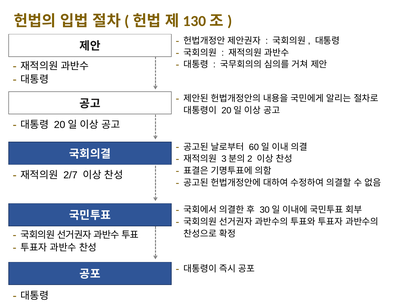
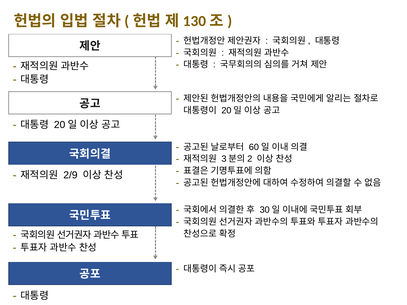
2/7: 2/7 -> 2/9 (70, 175)
